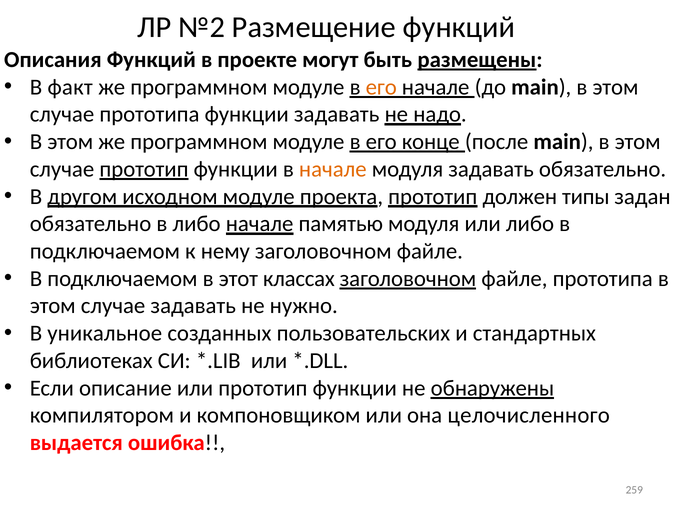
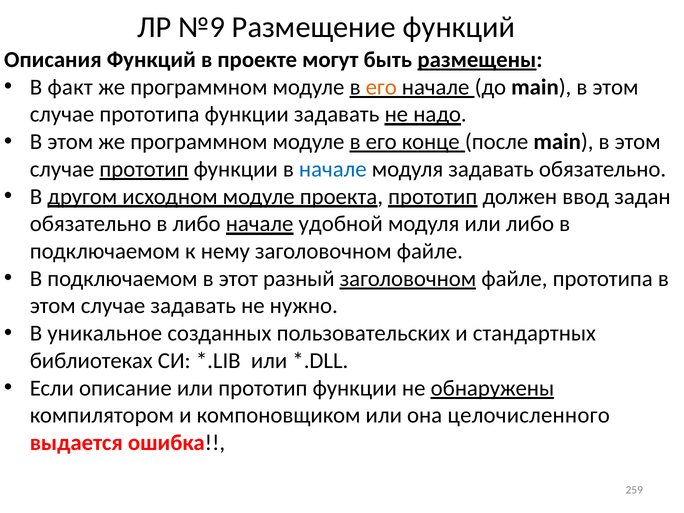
№2: №2 -> №9 (202, 27)
начале colour: orange -> blue (333, 169)
типы: типы -> ввод (586, 197)
памятью: памятью -> удобной (341, 224)
классах: классах -> разный (299, 279)
